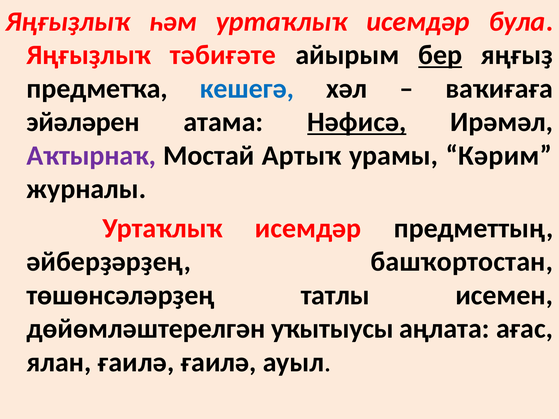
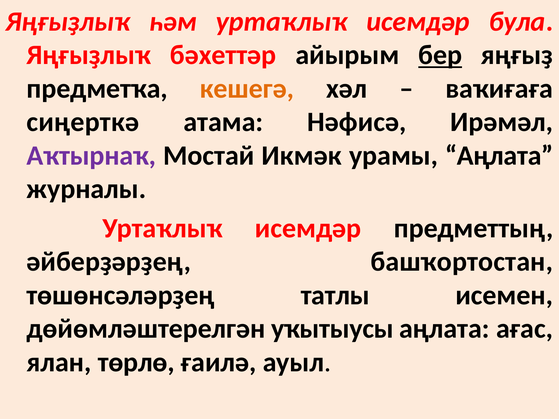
тәбиғәте: тәбиғәте -> бәхеттәр (223, 55)
кешегә colour: blue -> orange (247, 89)
эйәләрен: эйәләрен -> сиңерткә (83, 122)
Нәфисә underline: present -> none (357, 122)
Артыҡ: Артыҡ -> Икмәк (302, 156)
урамы Кәрим: Кәрим -> Аңлата (499, 156)
ялан ғаилә: ғаилә -> төрлө (136, 363)
